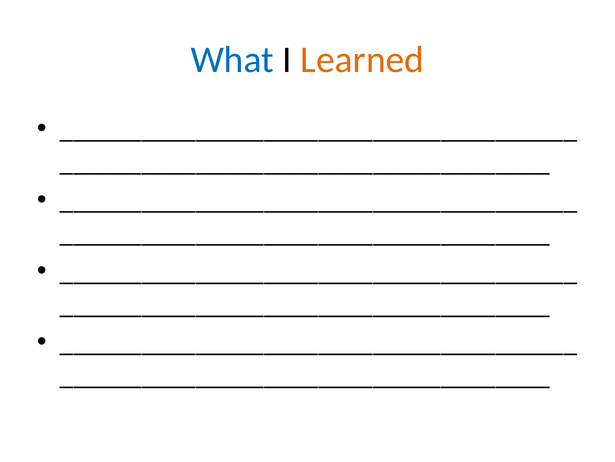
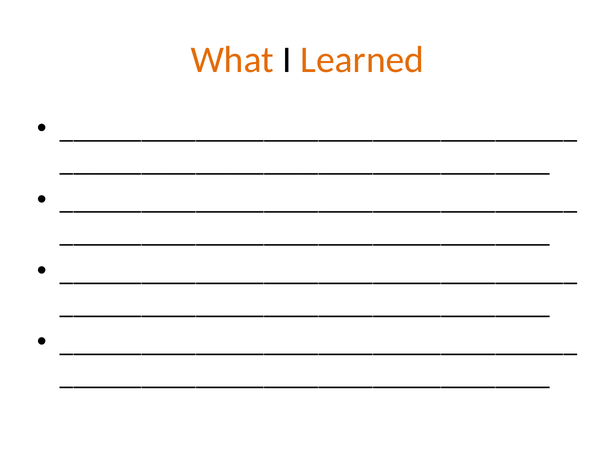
What colour: blue -> orange (232, 60)
